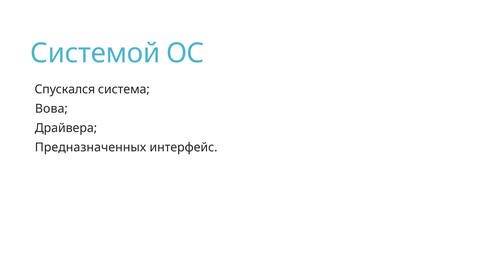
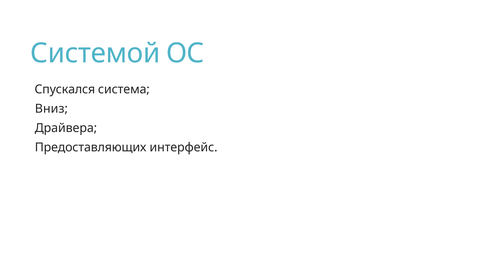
Вова: Вова -> Вниз (51, 108)
Предназначенных: Предназначенных -> Предоставляющих (91, 147)
